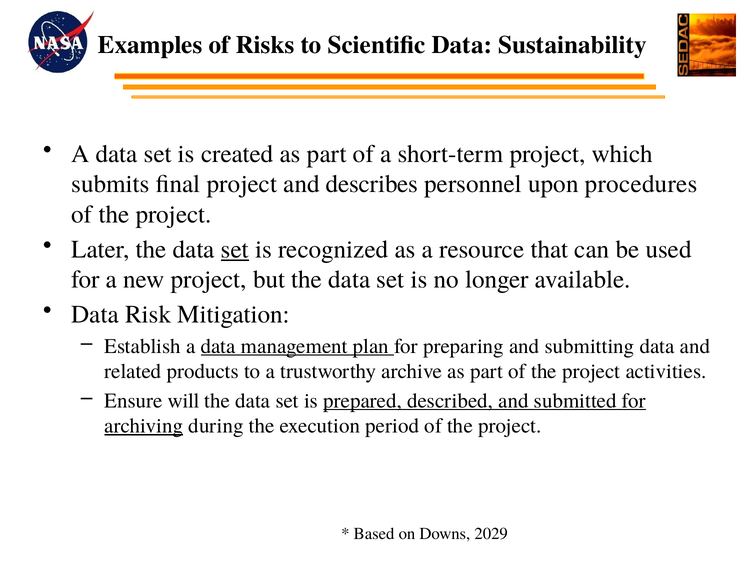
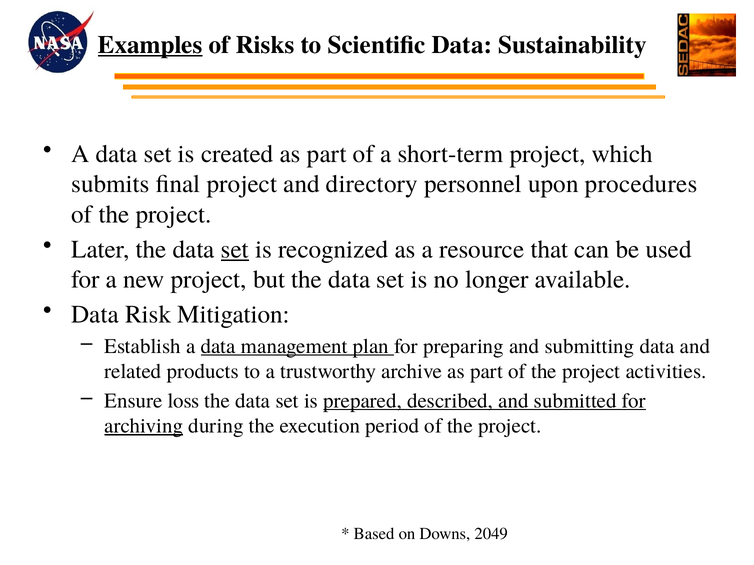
Examples underline: none -> present (150, 45)
describes: describes -> directory (372, 184)
will: will -> loss (184, 401)
2029: 2029 -> 2049 (491, 534)
